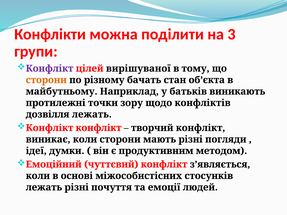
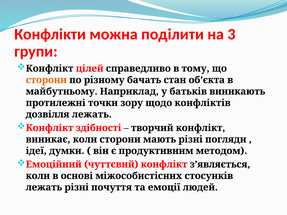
Конфлікт colour: purple -> black (50, 69)
вирішуваної: вирішуваної -> справедливо (138, 69)
Конфлікт конфлікт: конфлікт -> здібності (99, 128)
